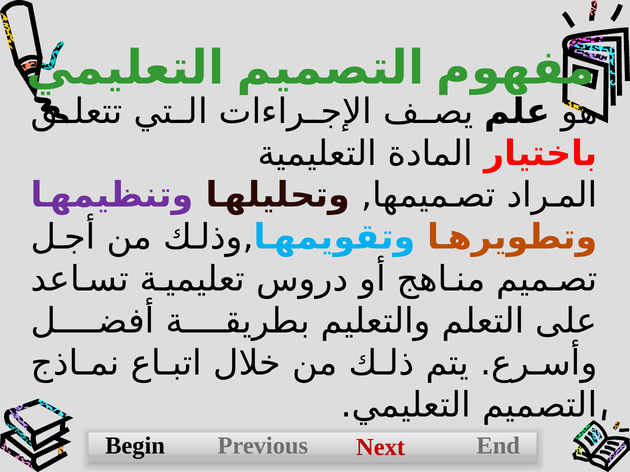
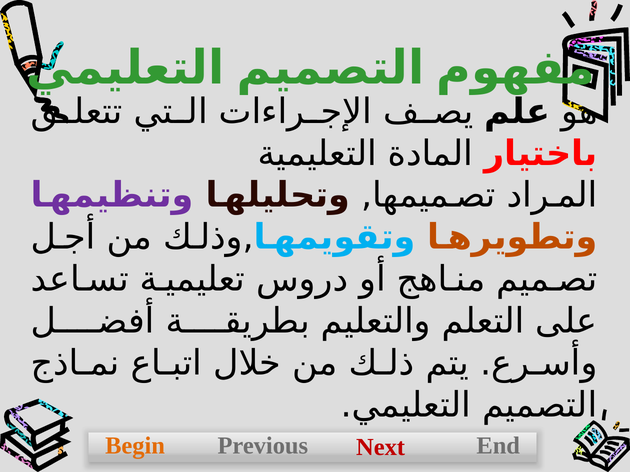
Begin colour: black -> orange (135, 446)
